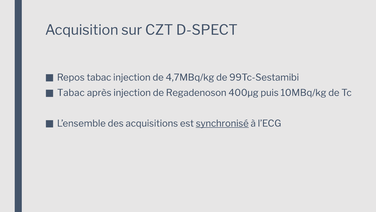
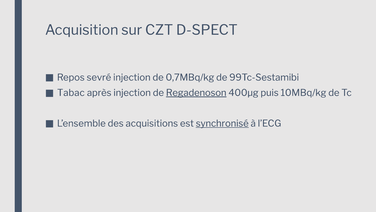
Repos tabac: tabac -> sevré (99, 77)
4,7MBq/kg: 4,7MBq/kg -> 0,7MBq/kg (190, 77)
Regadenoson underline: none -> present (196, 93)
